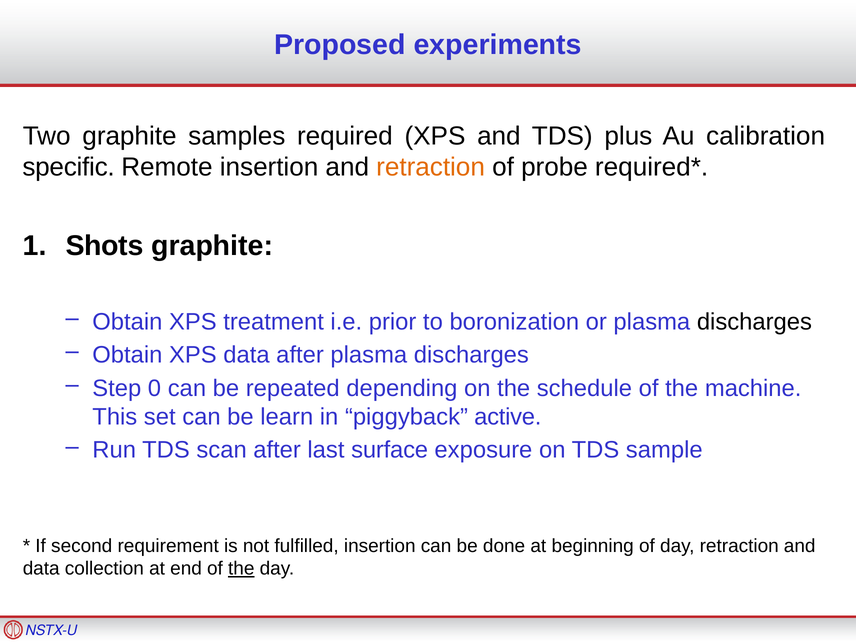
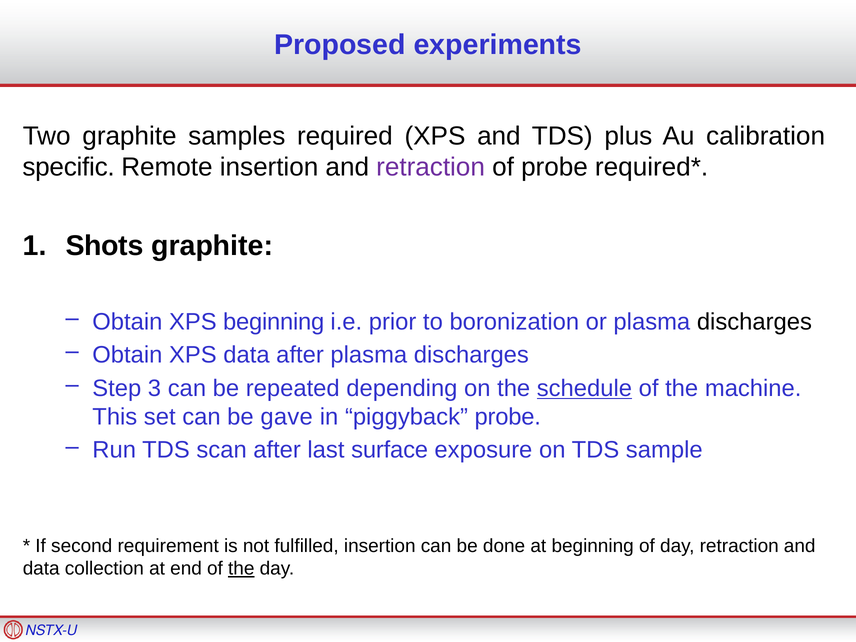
retraction colour: orange -> purple (431, 167)
XPS treatment: treatment -> beginning (274, 322)
0: 0 -> 3 (154, 388)
schedule underline: none -> present (584, 388)
learn: learn -> gave (287, 417)
piggyback active: active -> probe (508, 417)
